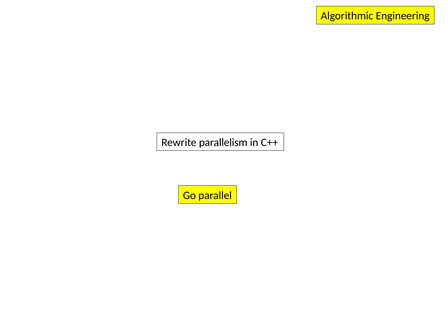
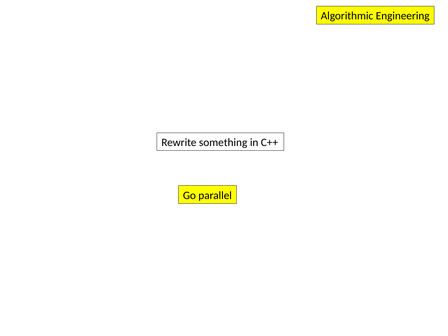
parallelism: parallelism -> something (223, 142)
